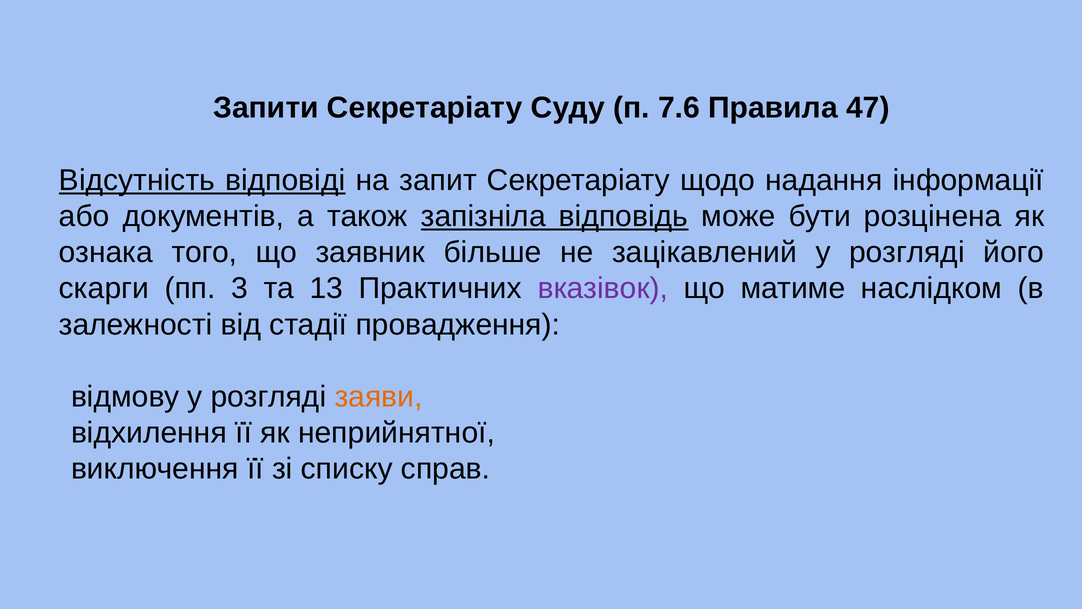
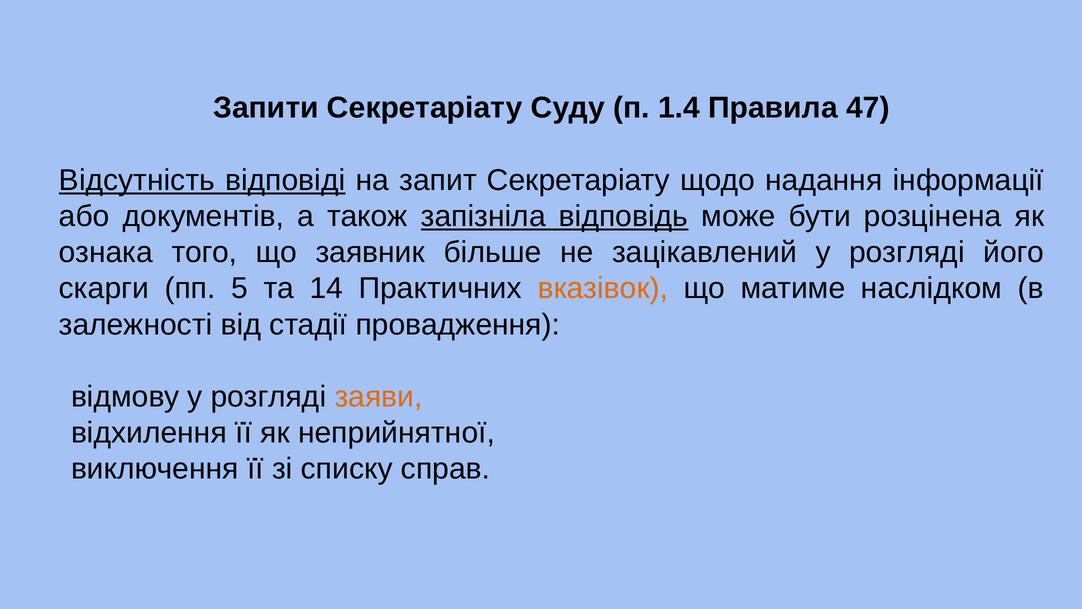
7.6: 7.6 -> 1.4 (679, 108)
3: 3 -> 5 (240, 288)
13: 13 -> 14 (326, 288)
вказівок colour: purple -> orange (603, 288)
